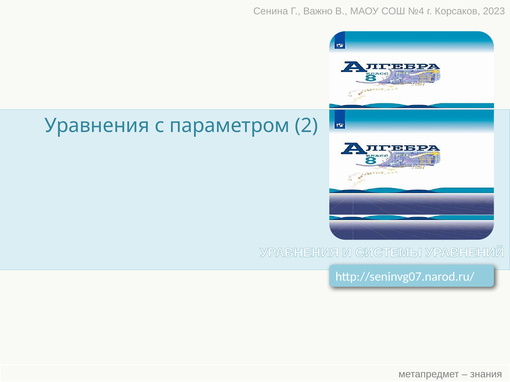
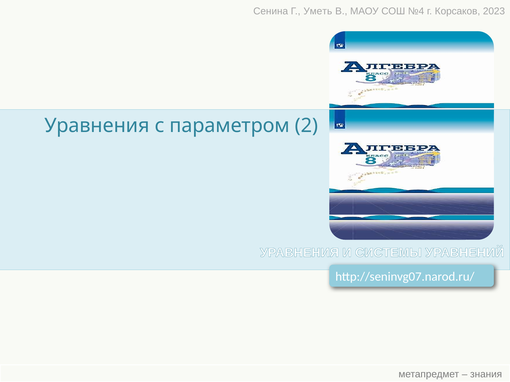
Важно: Важно -> Уметь (318, 11)
